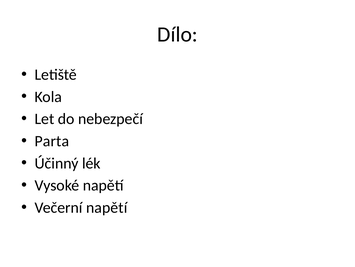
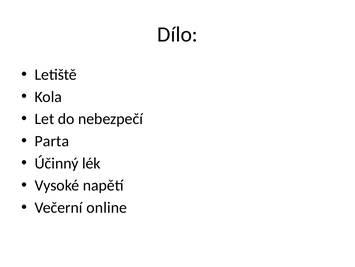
Večerní napětí: napětí -> online (107, 207)
